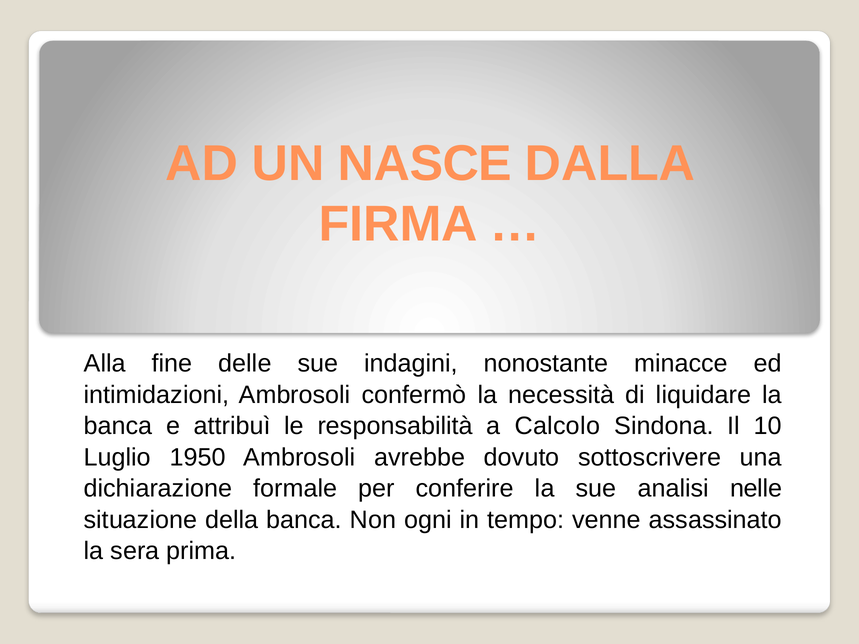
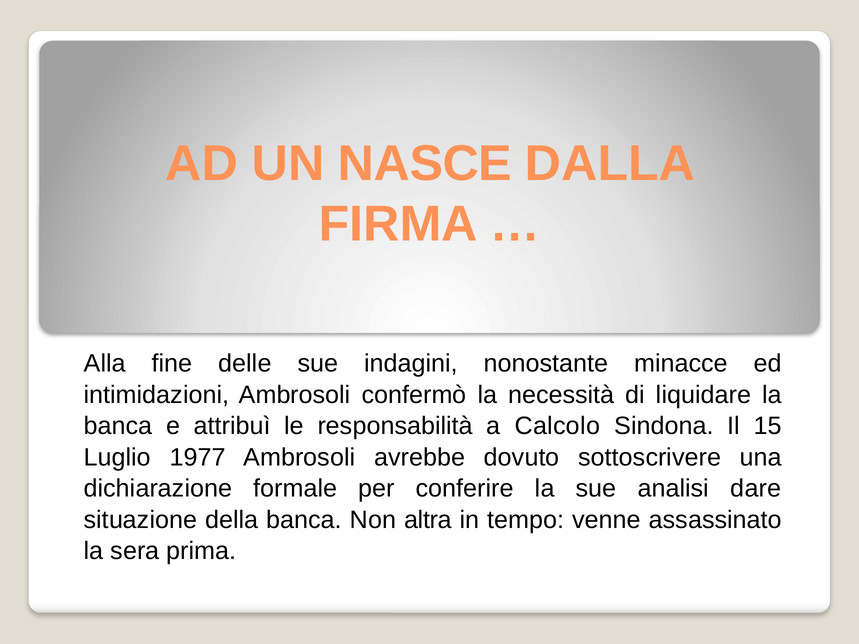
10: 10 -> 15 (768, 426)
1950: 1950 -> 1977 (198, 458)
nelle: nelle -> dare (756, 489)
ogni: ogni -> altra (428, 520)
